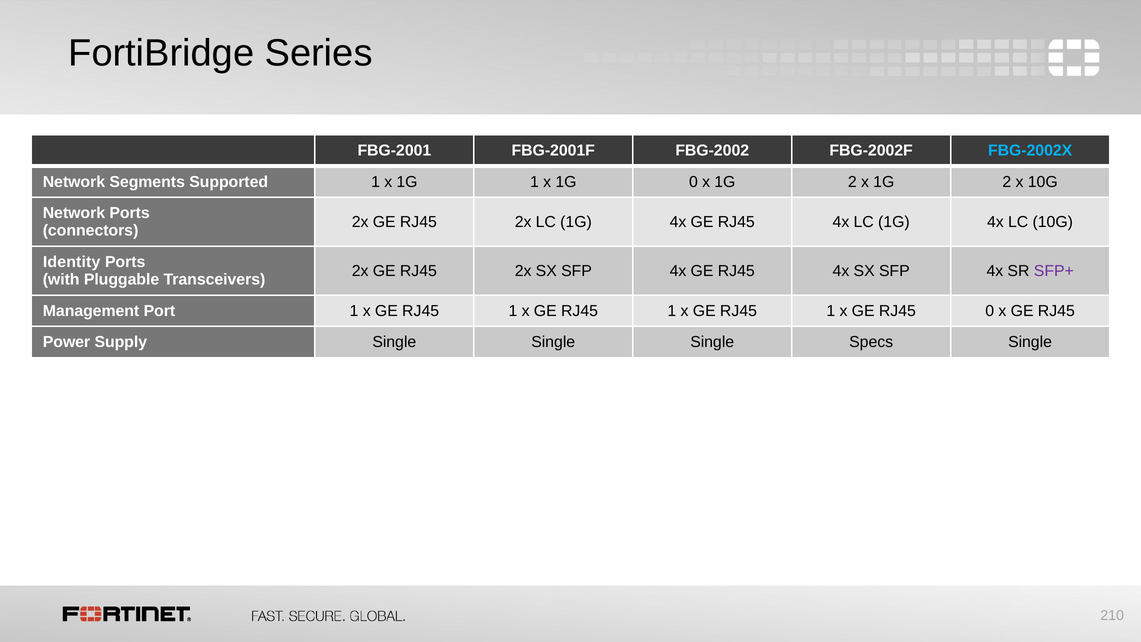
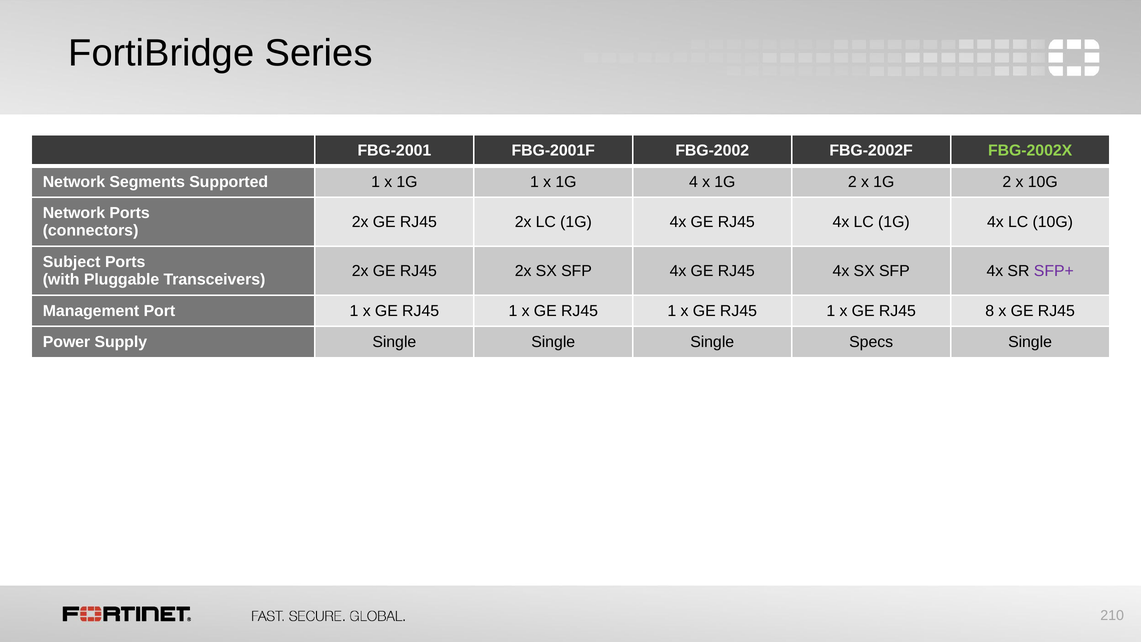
FBG-2002X colour: light blue -> light green (1030, 151)
1G 0: 0 -> 4 (693, 182)
Identity: Identity -> Subject (72, 262)
RJ45 0: 0 -> 8 (990, 311)
